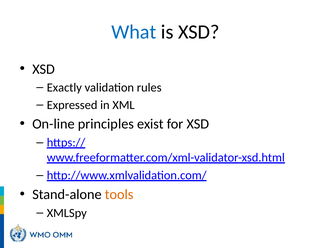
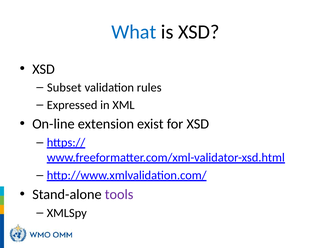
Exactly: Exactly -> Subset (64, 88)
principles: principles -> extension (106, 124)
tools colour: orange -> purple (119, 195)
